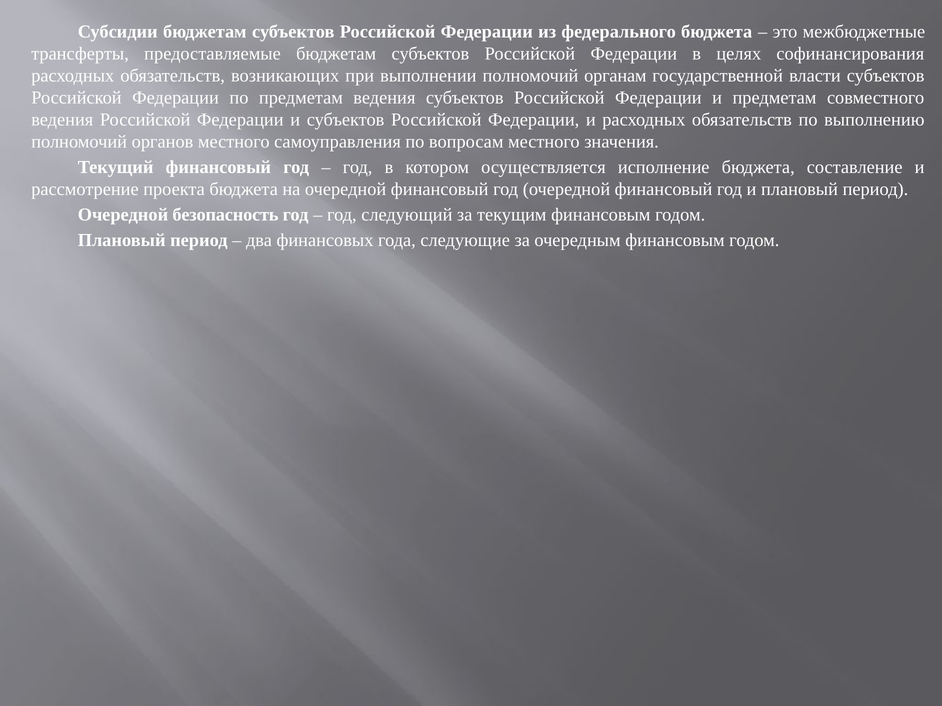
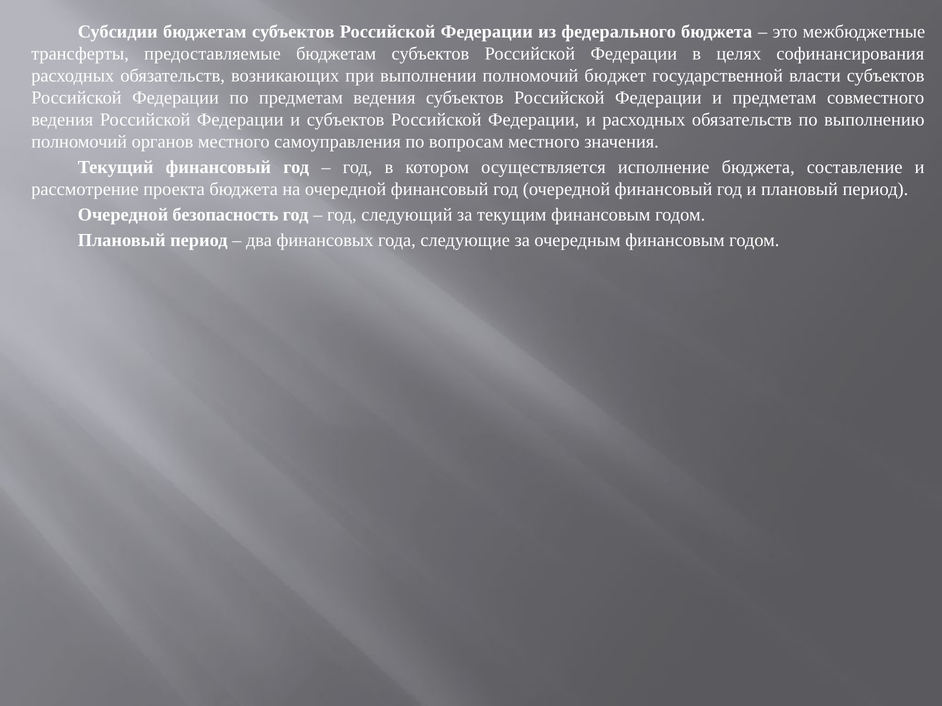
органам: органам -> бюджет (615, 76)
